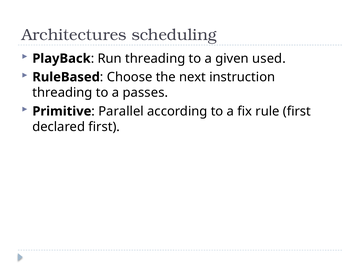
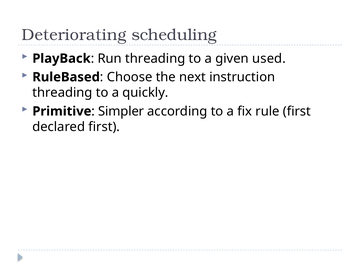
Architectures: Architectures -> Deteriorating (74, 35)
passes: passes -> quickly (145, 93)
Parallel: Parallel -> Simpler (121, 111)
